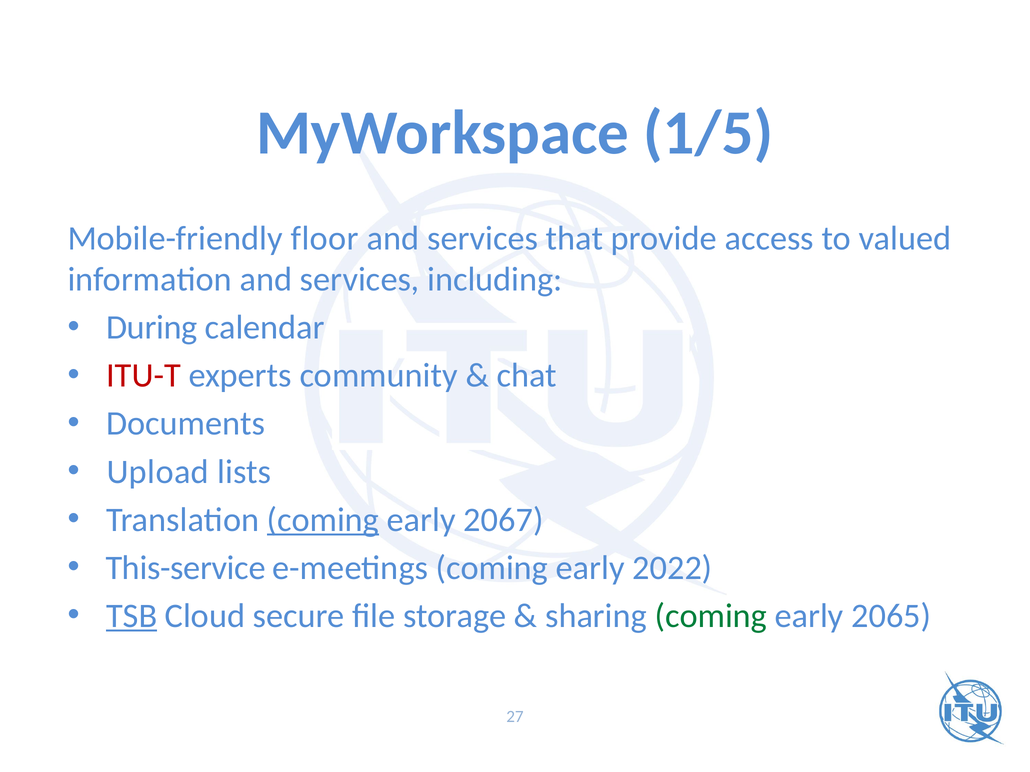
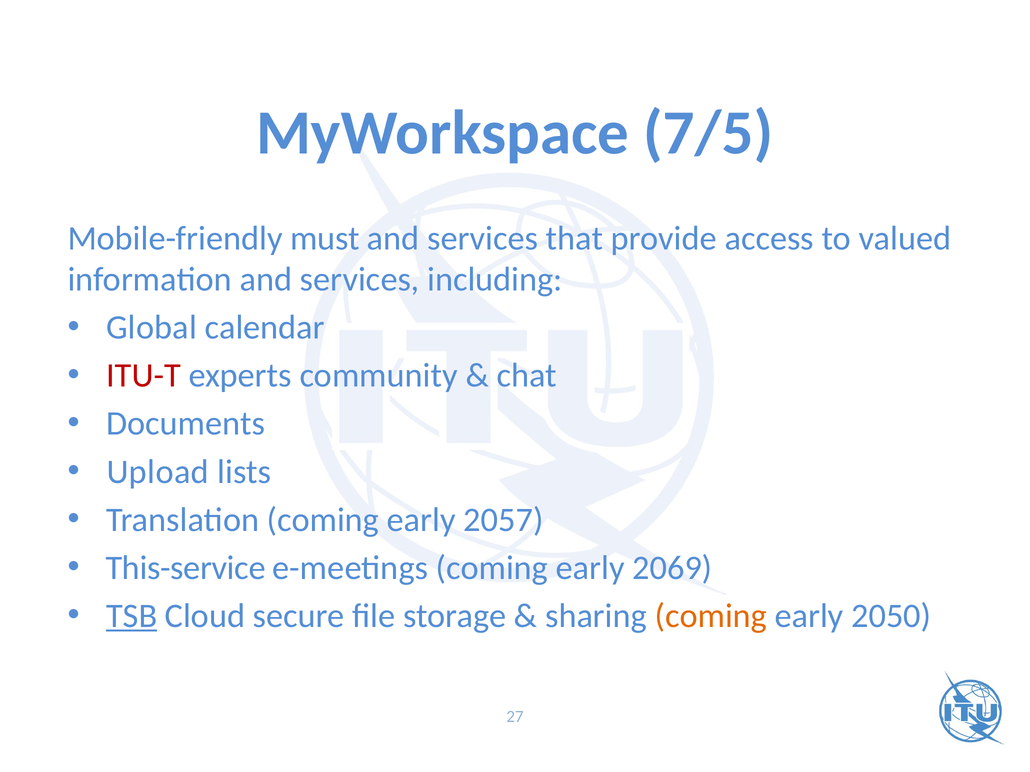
1/5: 1/5 -> 7/5 (708, 133)
floor: floor -> must (325, 239)
During: During -> Global (152, 328)
coming underline: present -> none (323, 520)
2067: 2067 -> 2057 (503, 520)
2022: 2022 -> 2069 (672, 568)
coming colour: green -> orange (711, 616)
2065: 2065 -> 2050 (891, 616)
